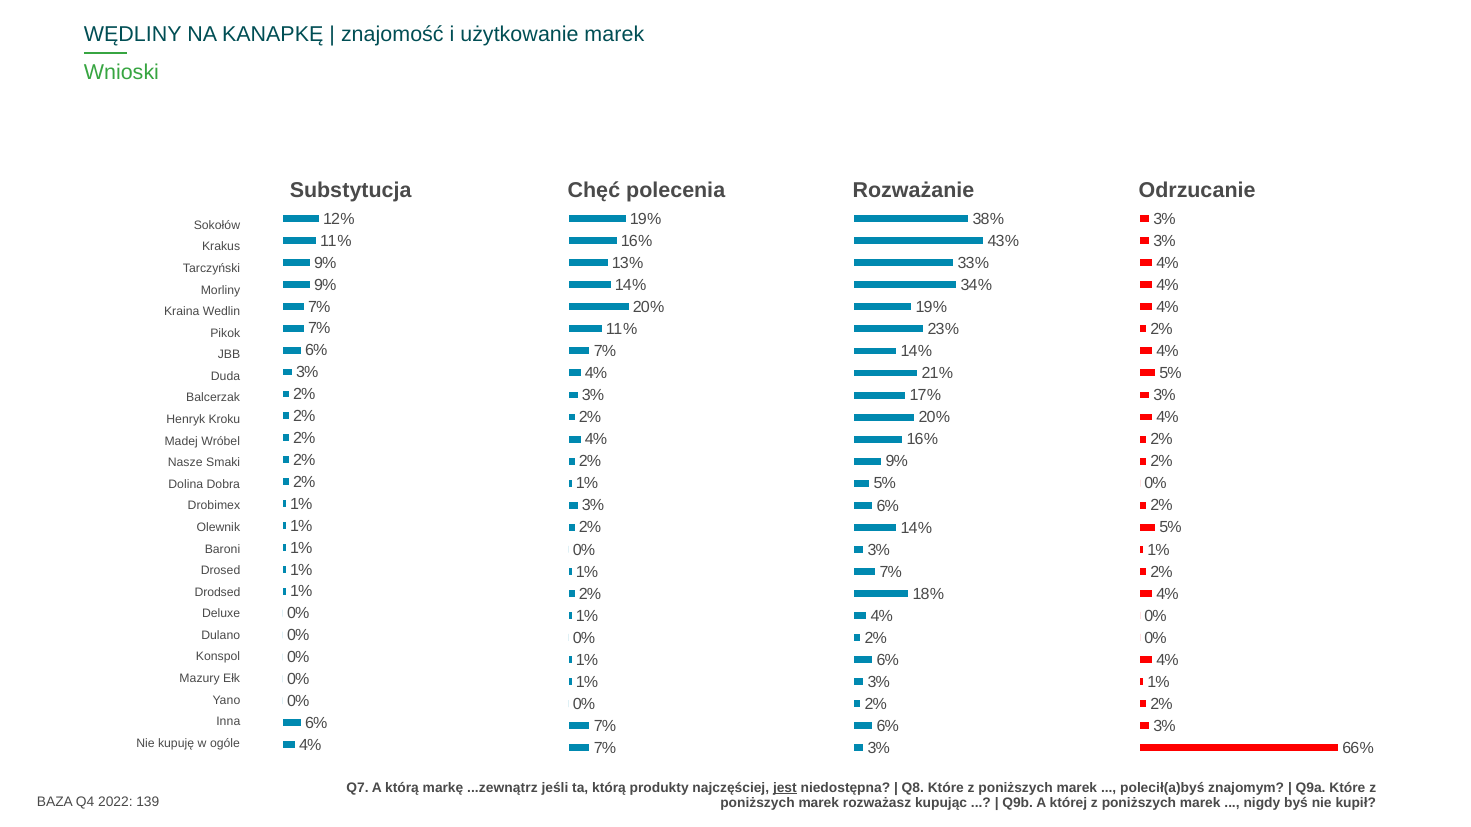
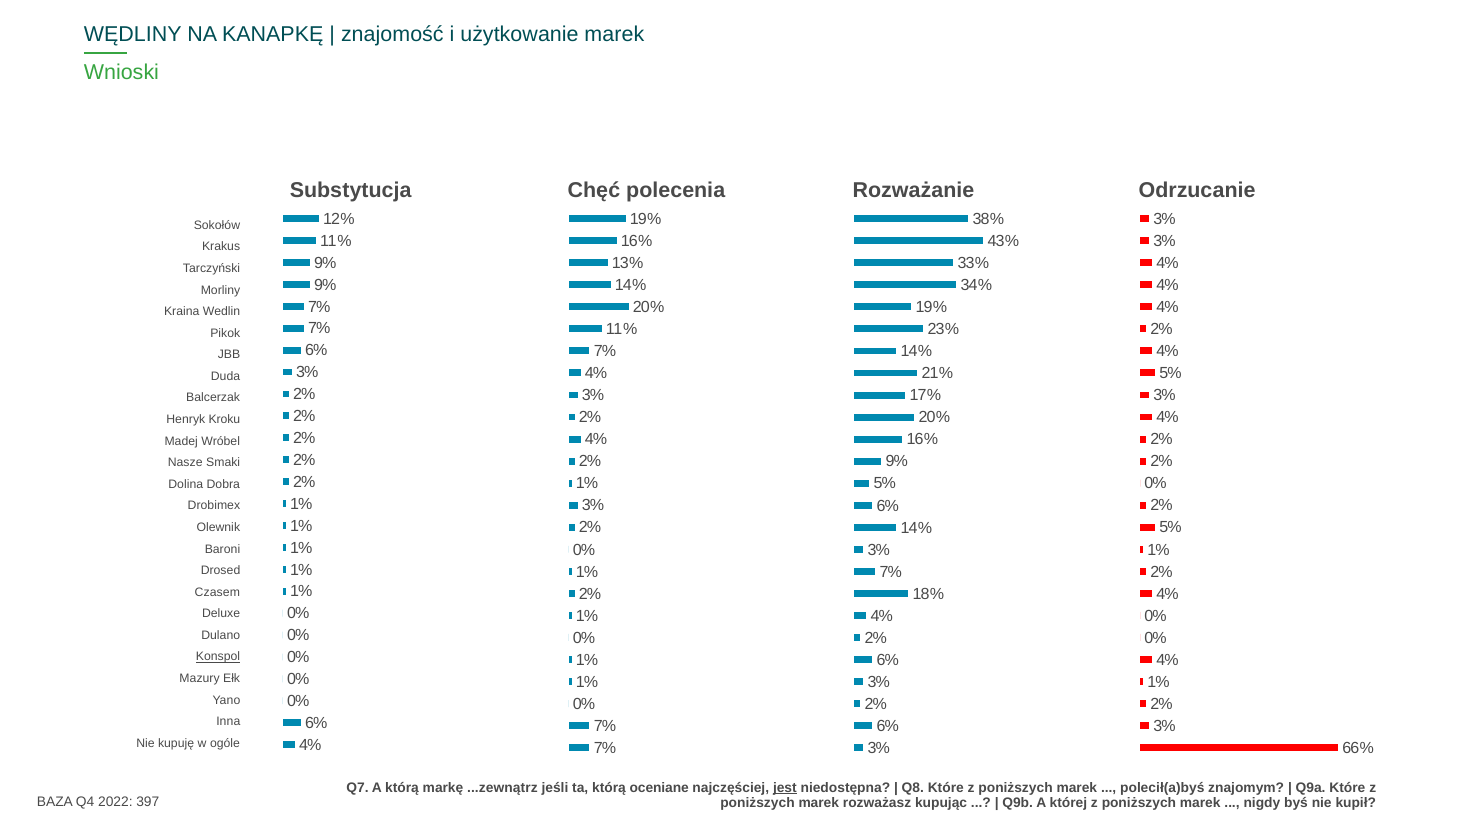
Drodsed: Drodsed -> Czasem (217, 592)
Konspol underline: none -> present (218, 657)
produkty: produkty -> oceniane (659, 788)
139: 139 -> 397 (148, 803)
